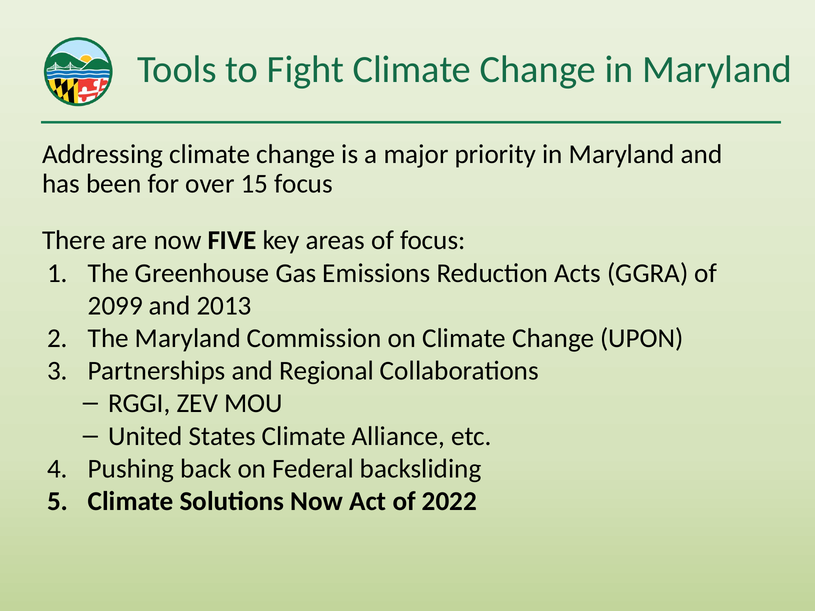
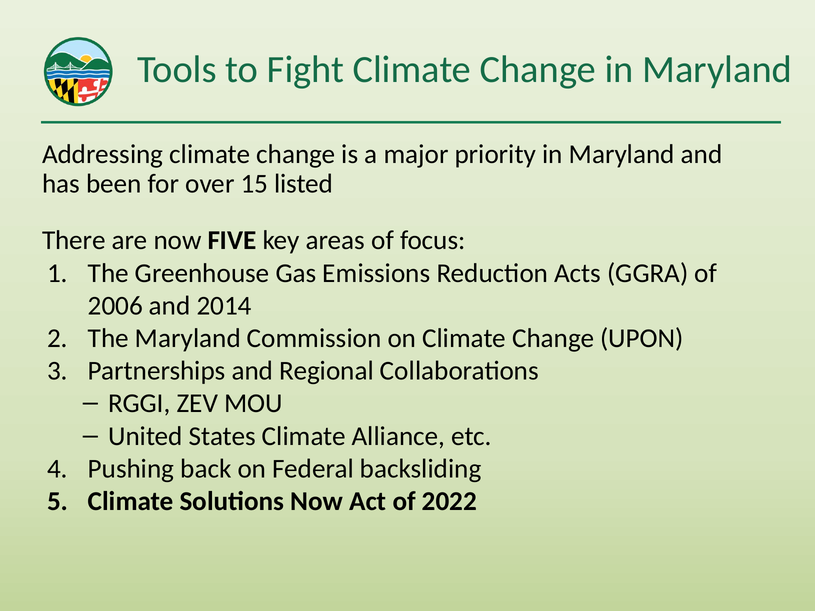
15 focus: focus -> listed (304, 184)
2099: 2099 -> 2006 (115, 306)
2013: 2013 -> 2014 (224, 306)
